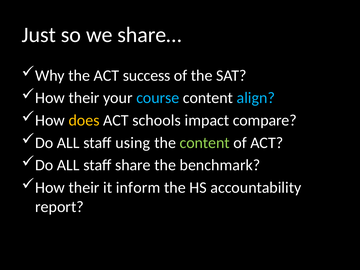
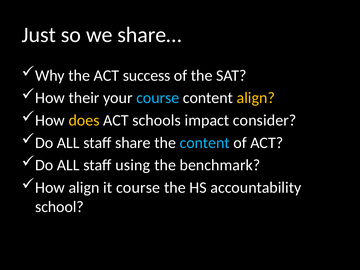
align colour: light blue -> yellow (256, 98)
compare: compare -> consider (265, 120)
using: using -> share (133, 143)
content colour: light green -> light blue (205, 143)
share: share -> using (133, 165)
their: their -> align (84, 188)
it inform: inform -> course (138, 188)
report: report -> school (59, 207)
